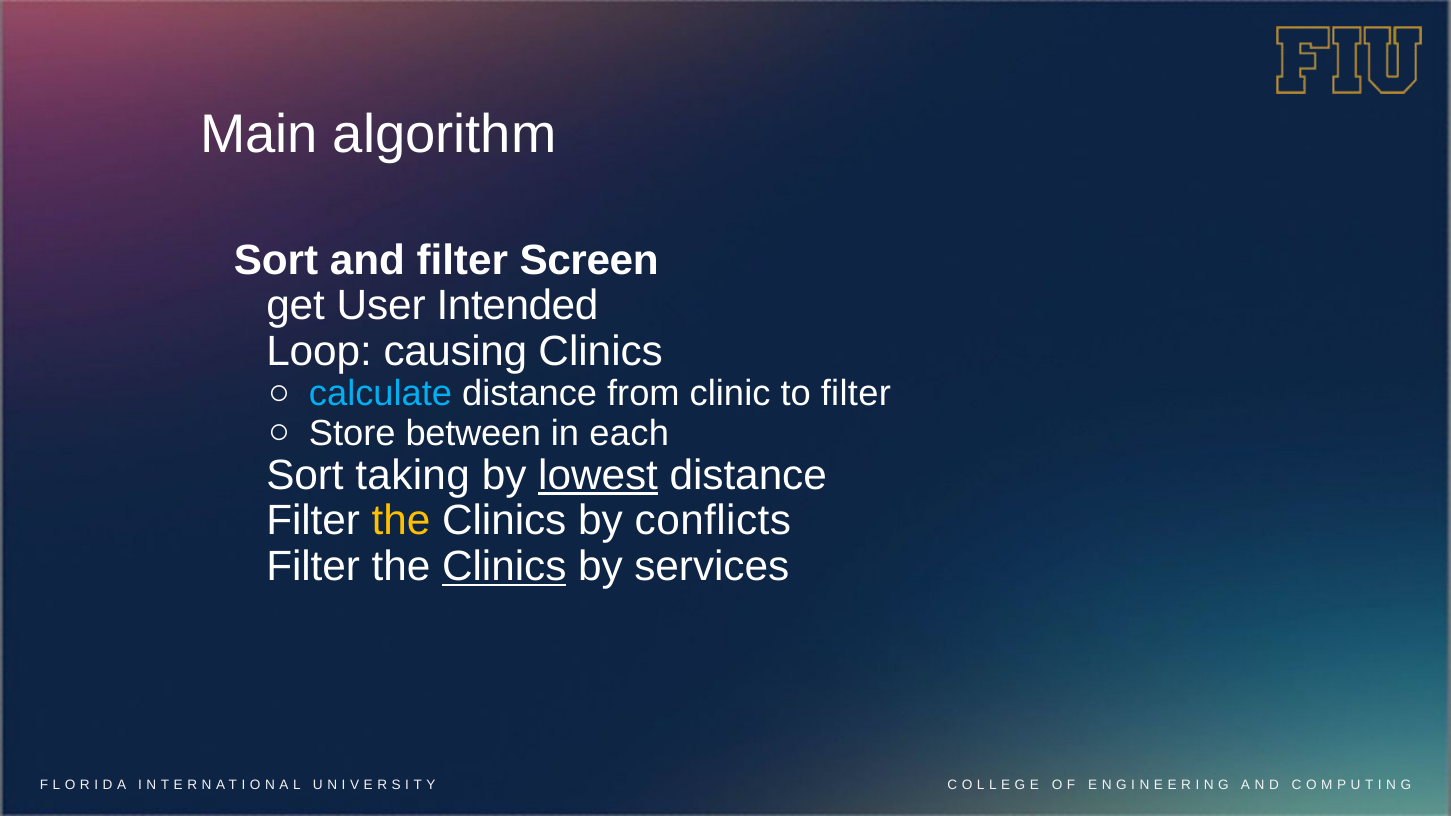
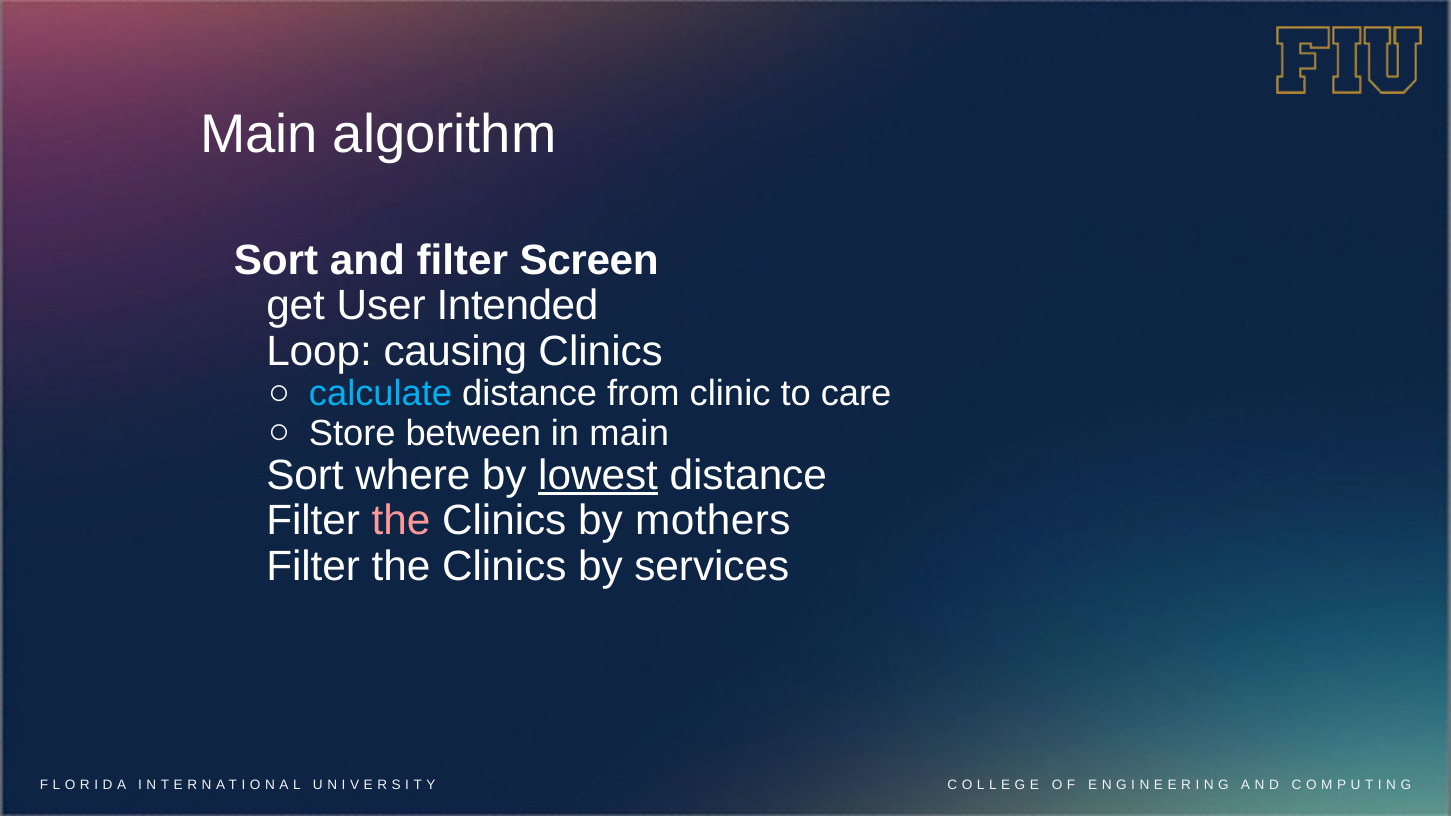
to filter: filter -> care (856, 394)
in each: each -> main (629, 433)
taking: taking -> where (413, 475)
the colour: yellow -> pink (401, 521)
conflicts: conflicts -> mothers (713, 521)
Clinics underline: present -> none (504, 567)
